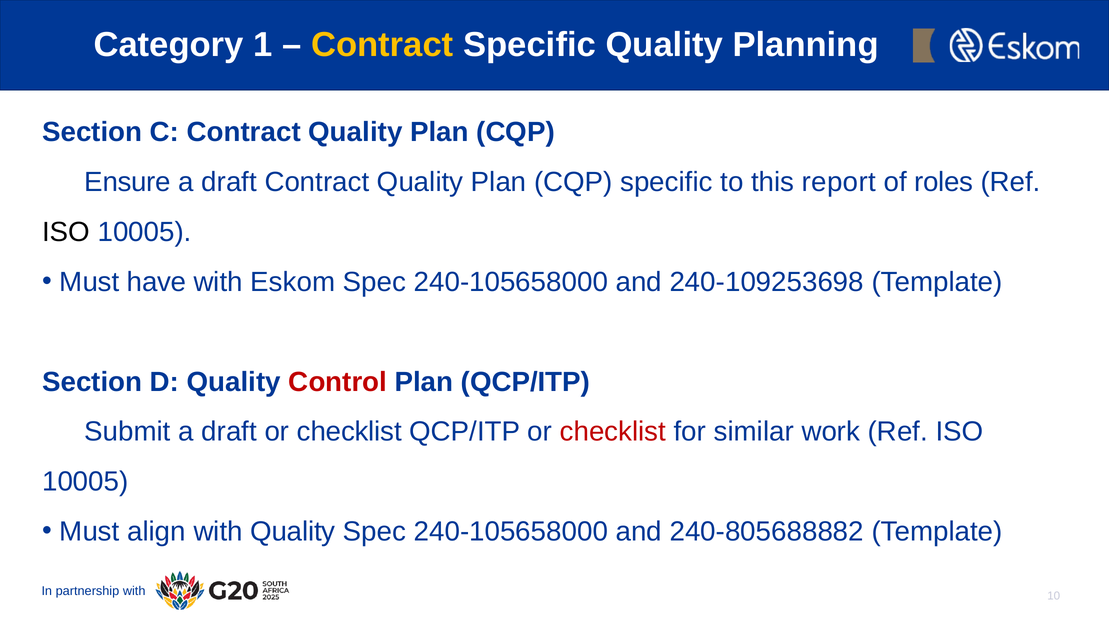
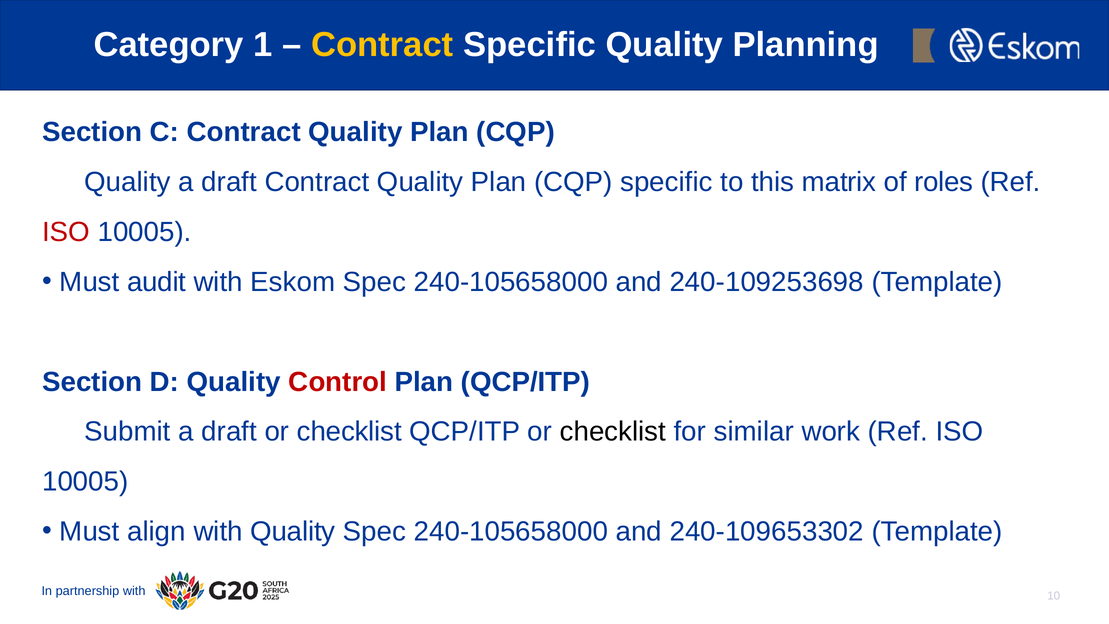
Ensure: Ensure -> Quality (127, 182)
report: report -> matrix (839, 182)
ISO colour: black -> red (66, 232)
have: have -> audit (157, 282)
checklist colour: red -> black (613, 432)
240-805688882: 240-805688882 -> 240-109653302 (767, 531)
